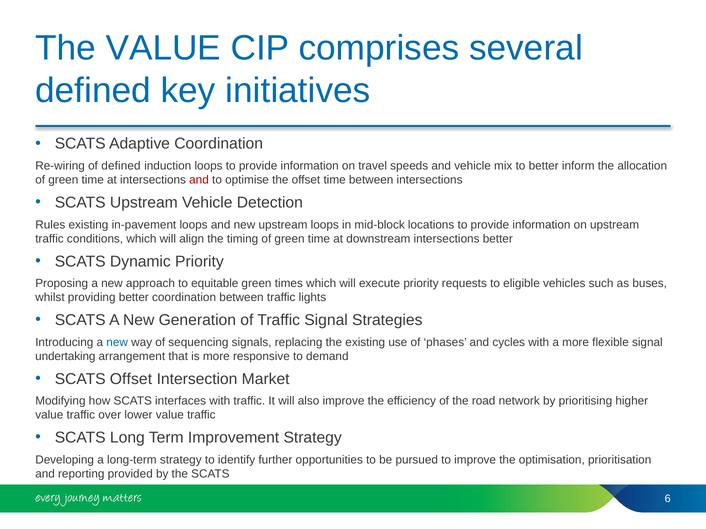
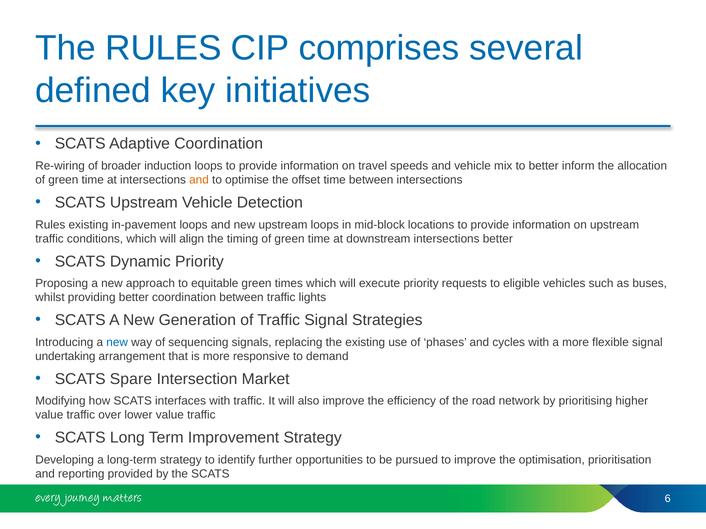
The VALUE: VALUE -> RULES (163, 48)
of defined: defined -> broader (121, 166)
and colour: red -> orange (199, 180)
SCATS Offset: Offset -> Spare (131, 379)
